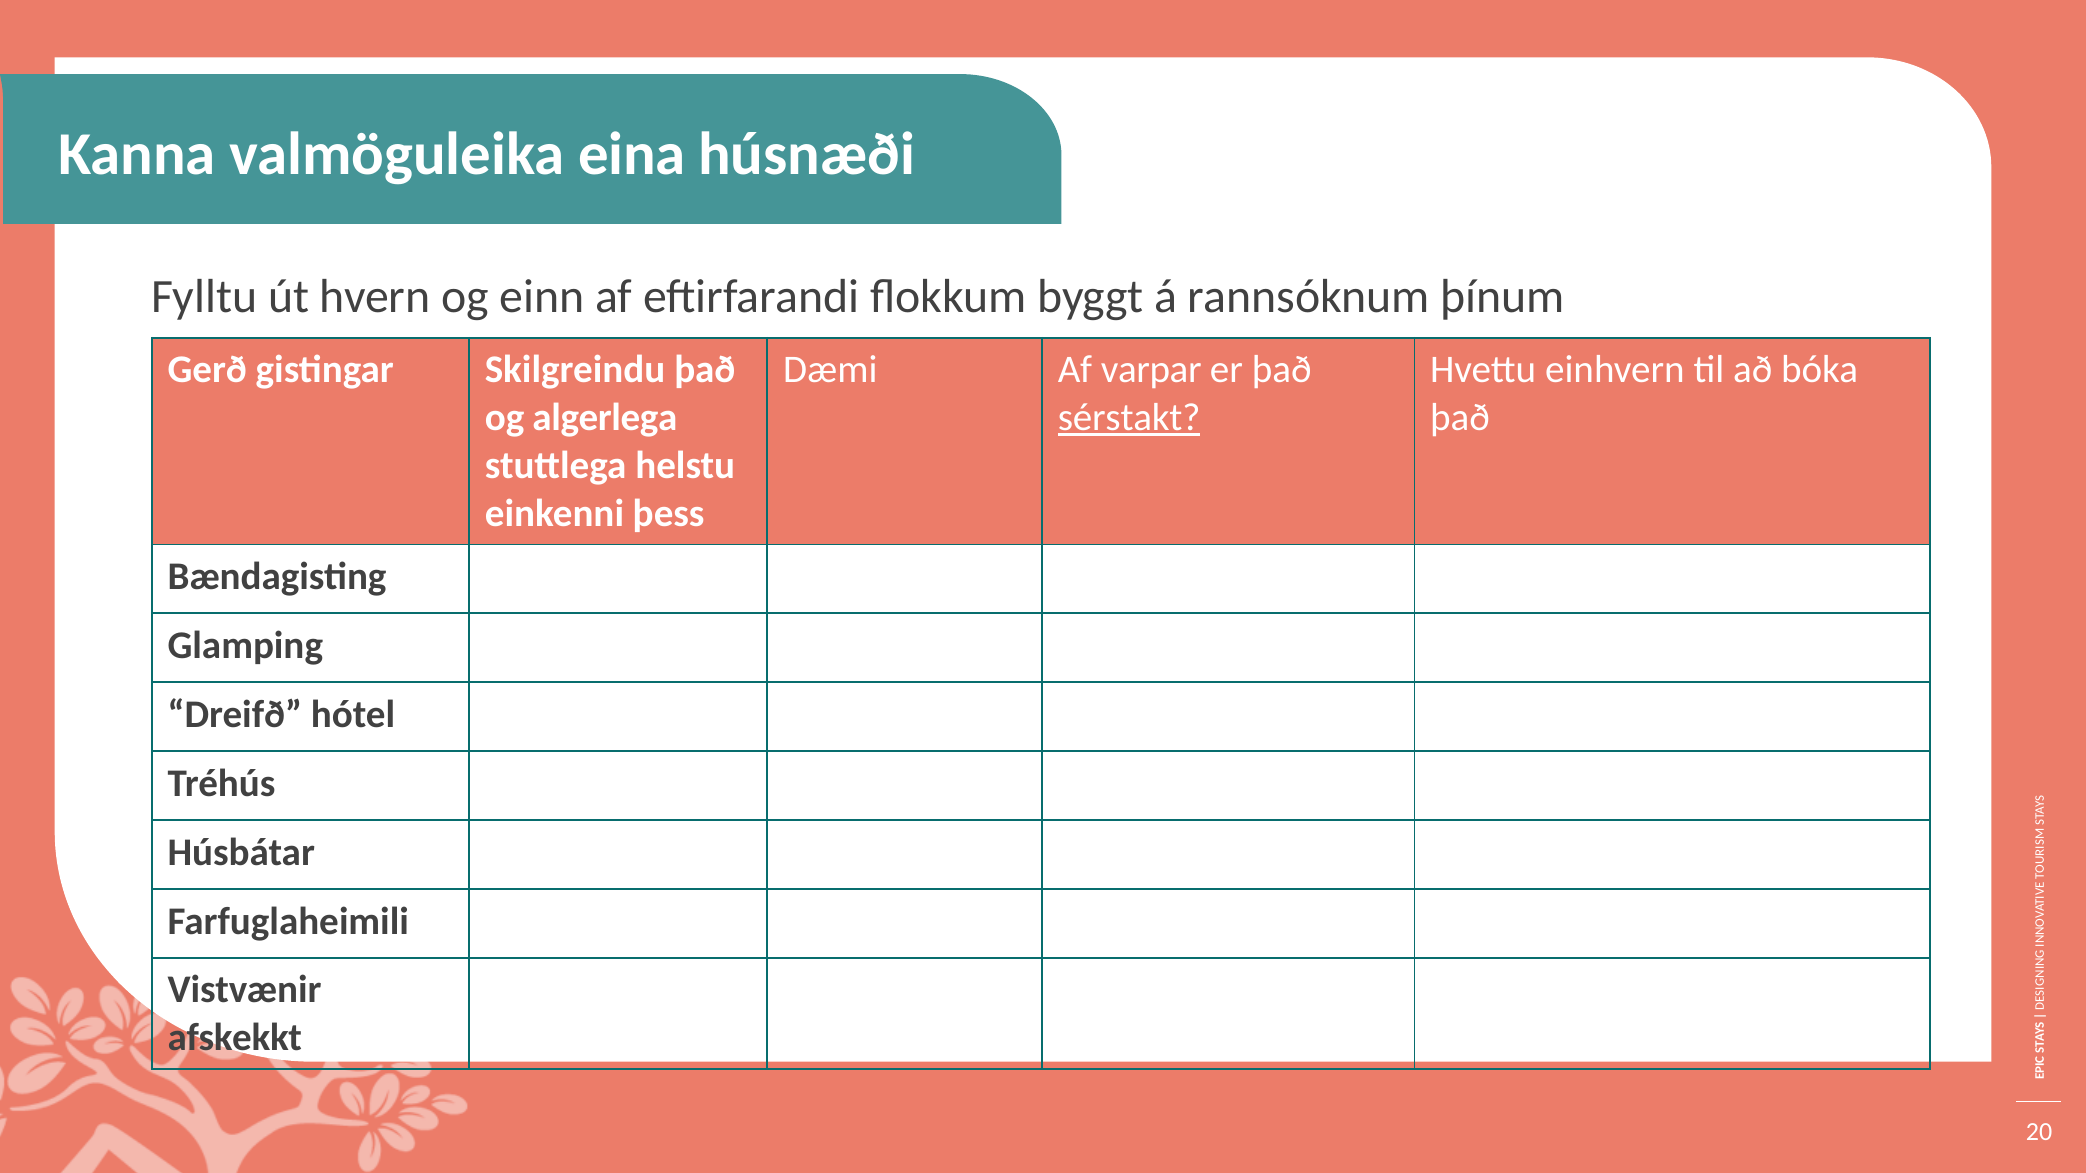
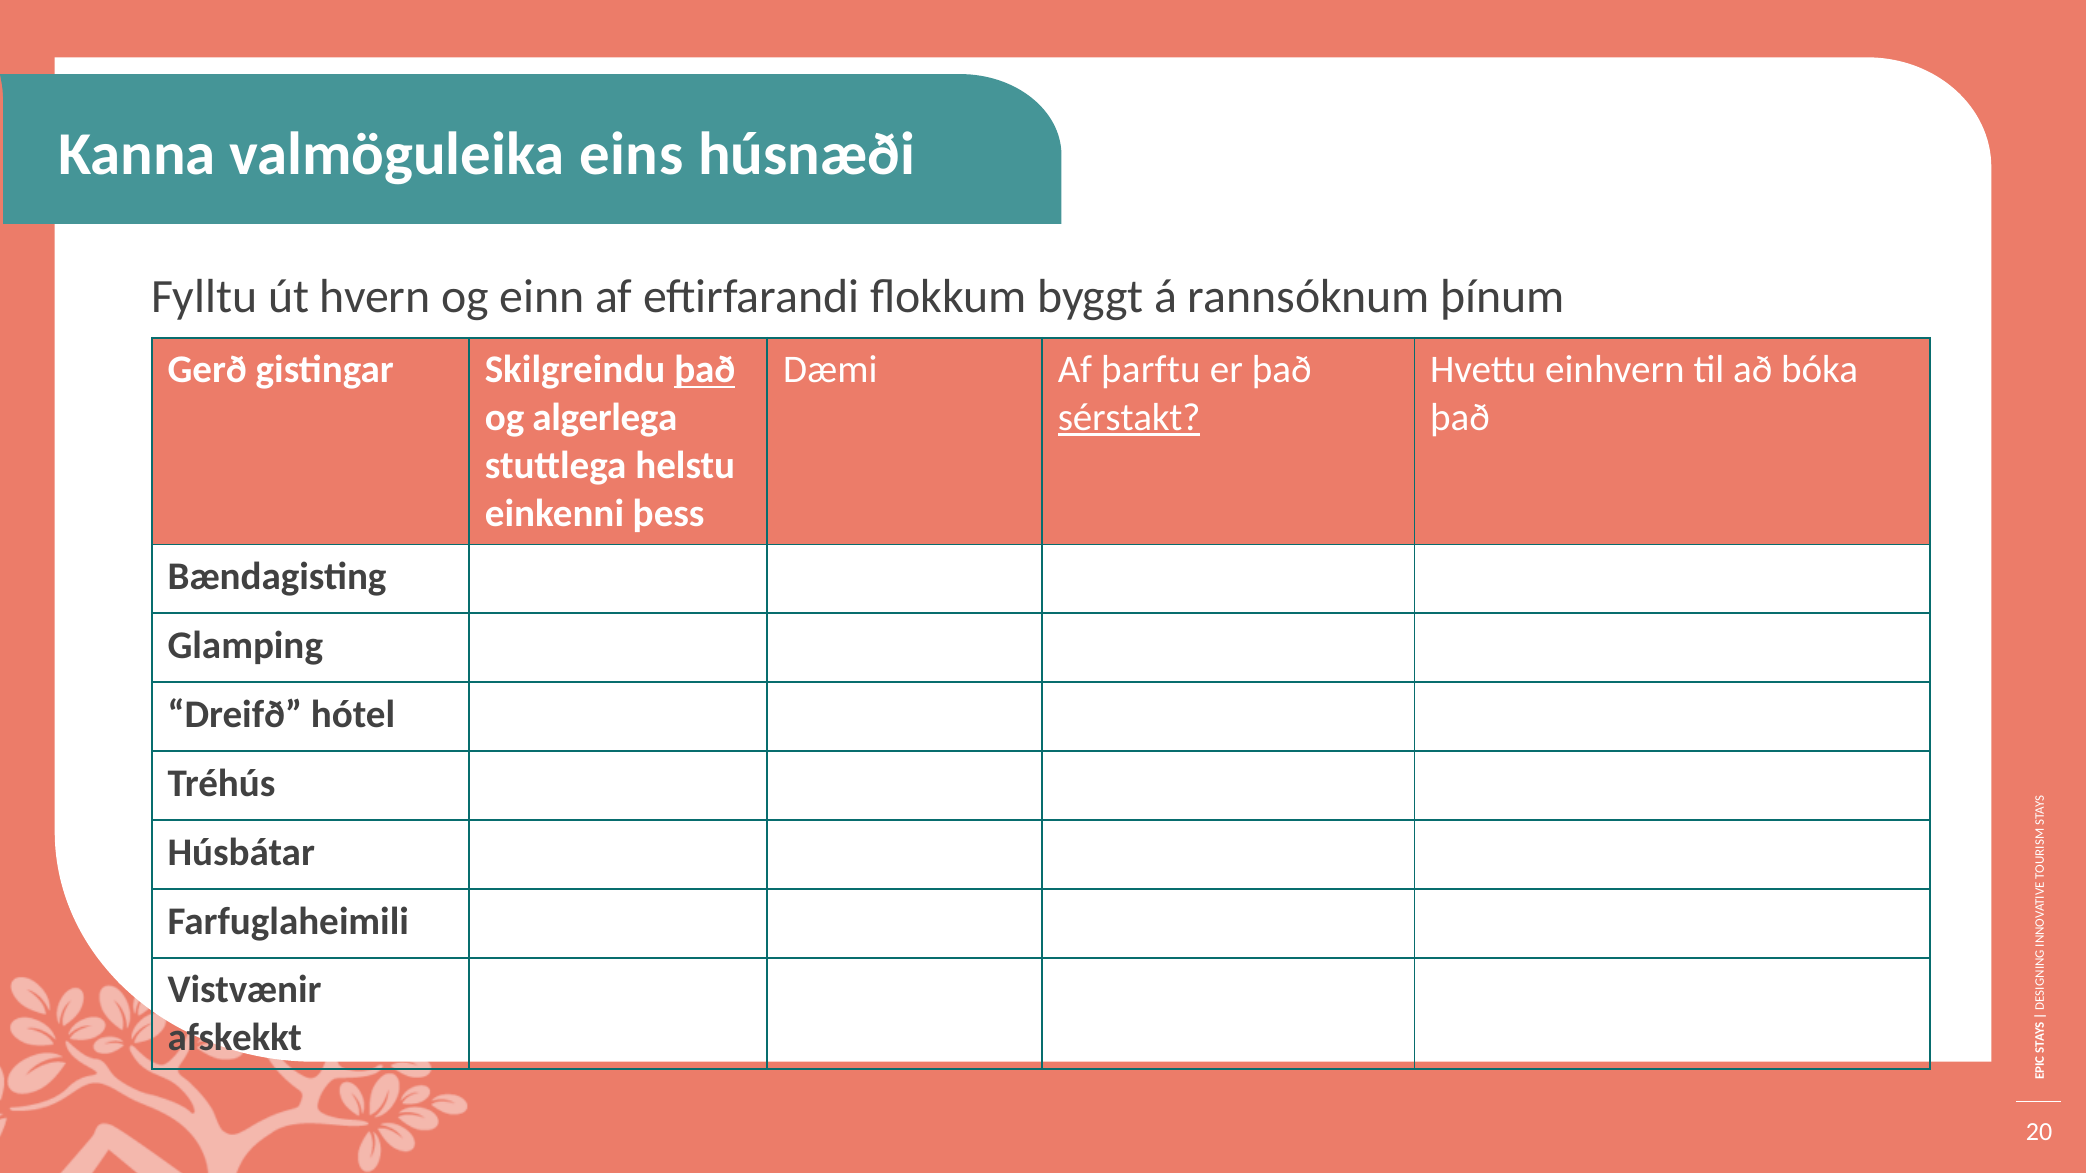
eina: eina -> eins (631, 155)
það underline: none -> present (705, 370)
varpar: varpar -> þarftu (1151, 370)
